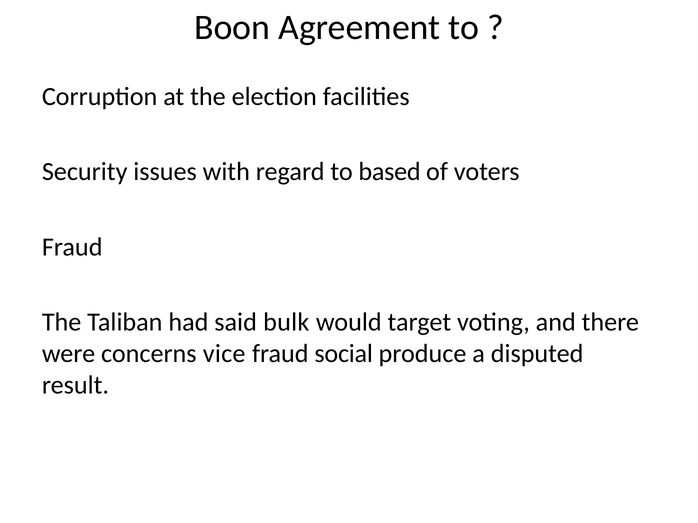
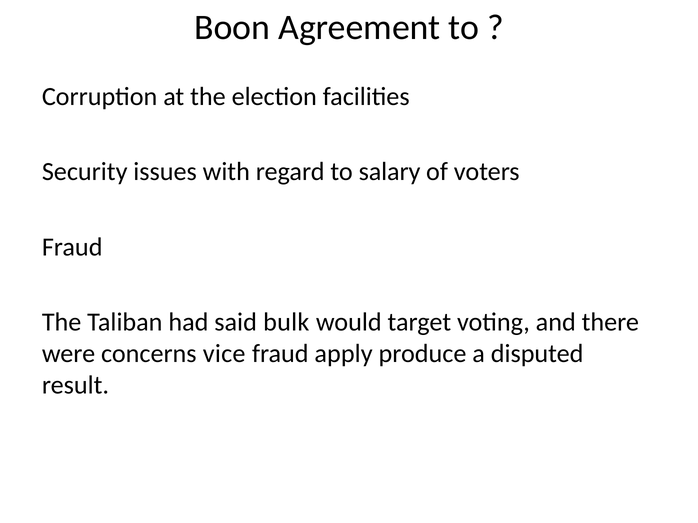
based: based -> salary (390, 172)
social: social -> apply (344, 354)
